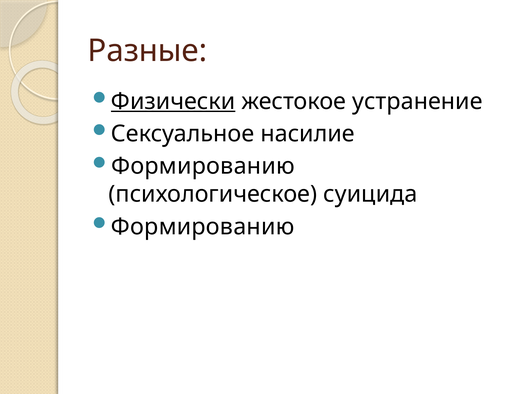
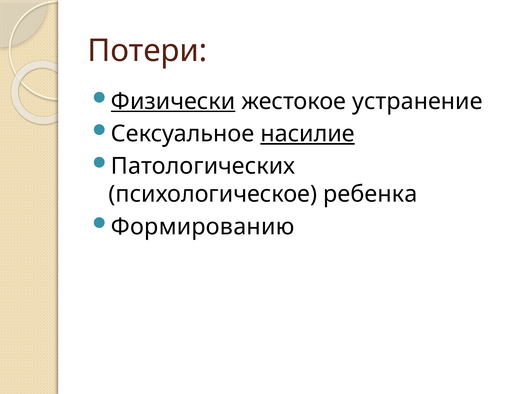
Разные: Разные -> Потери (147, 51)
насилие underline: none -> present (308, 134)
Формированию: Формированию -> Патологических (203, 166)
суицида: суицида -> ребенка (370, 194)
